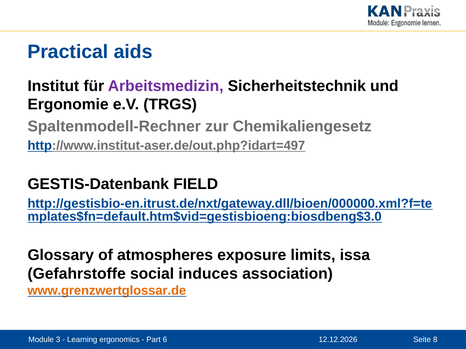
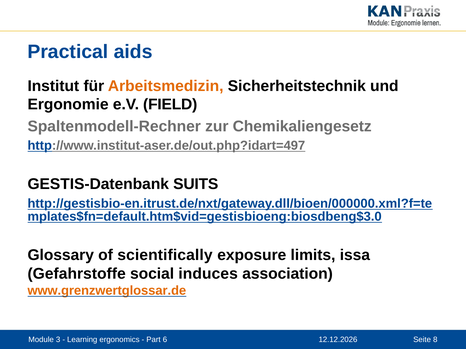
Arbeitsmedizin colour: purple -> orange (166, 86)
TRGS: TRGS -> FIELD (170, 105)
FIELD: FIELD -> SUITS (196, 184)
atmospheres: atmospheres -> scientifically (165, 255)
